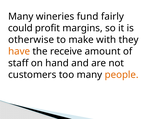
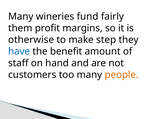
could: could -> them (20, 28)
with: with -> step (106, 40)
have colour: orange -> blue (19, 52)
receive: receive -> benefit (66, 52)
